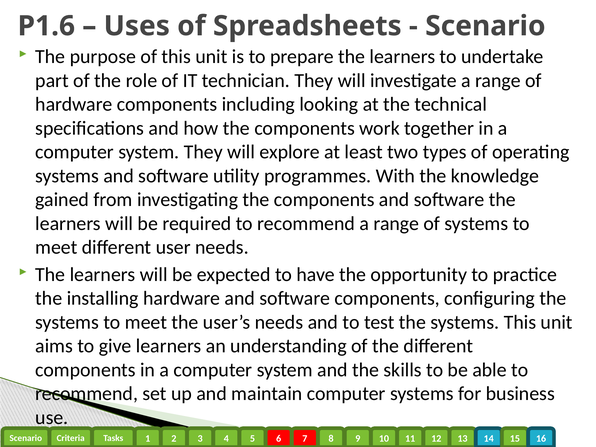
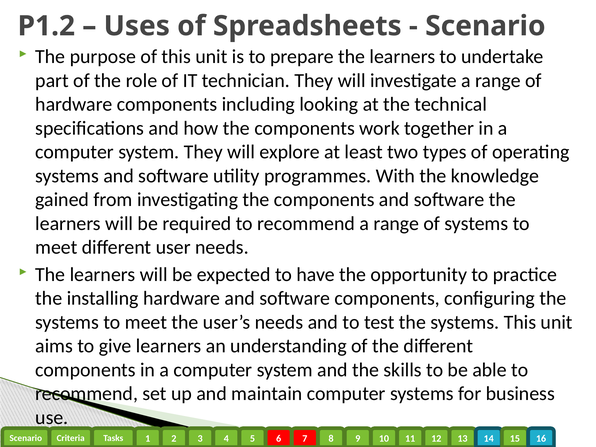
P1.6: P1.6 -> P1.2 (46, 26)
